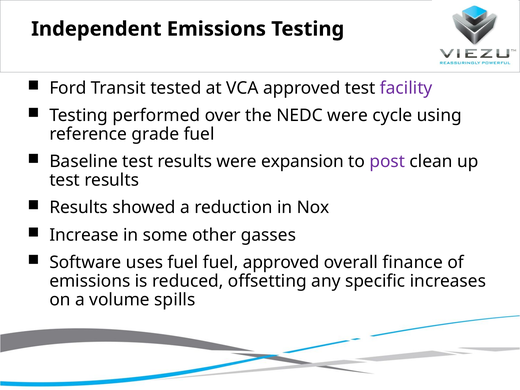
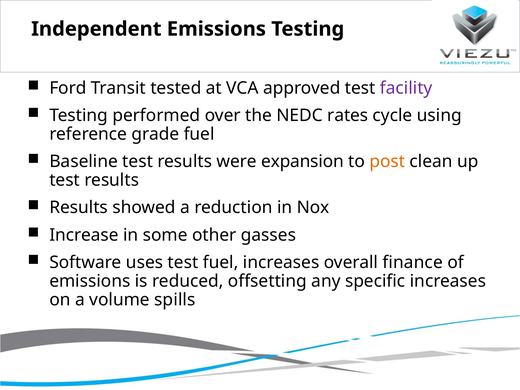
NEDC were: were -> rates (348, 115)
post colour: purple -> orange (387, 161)
uses fuel: fuel -> test (183, 262)
fuel approved: approved -> increases (281, 262)
